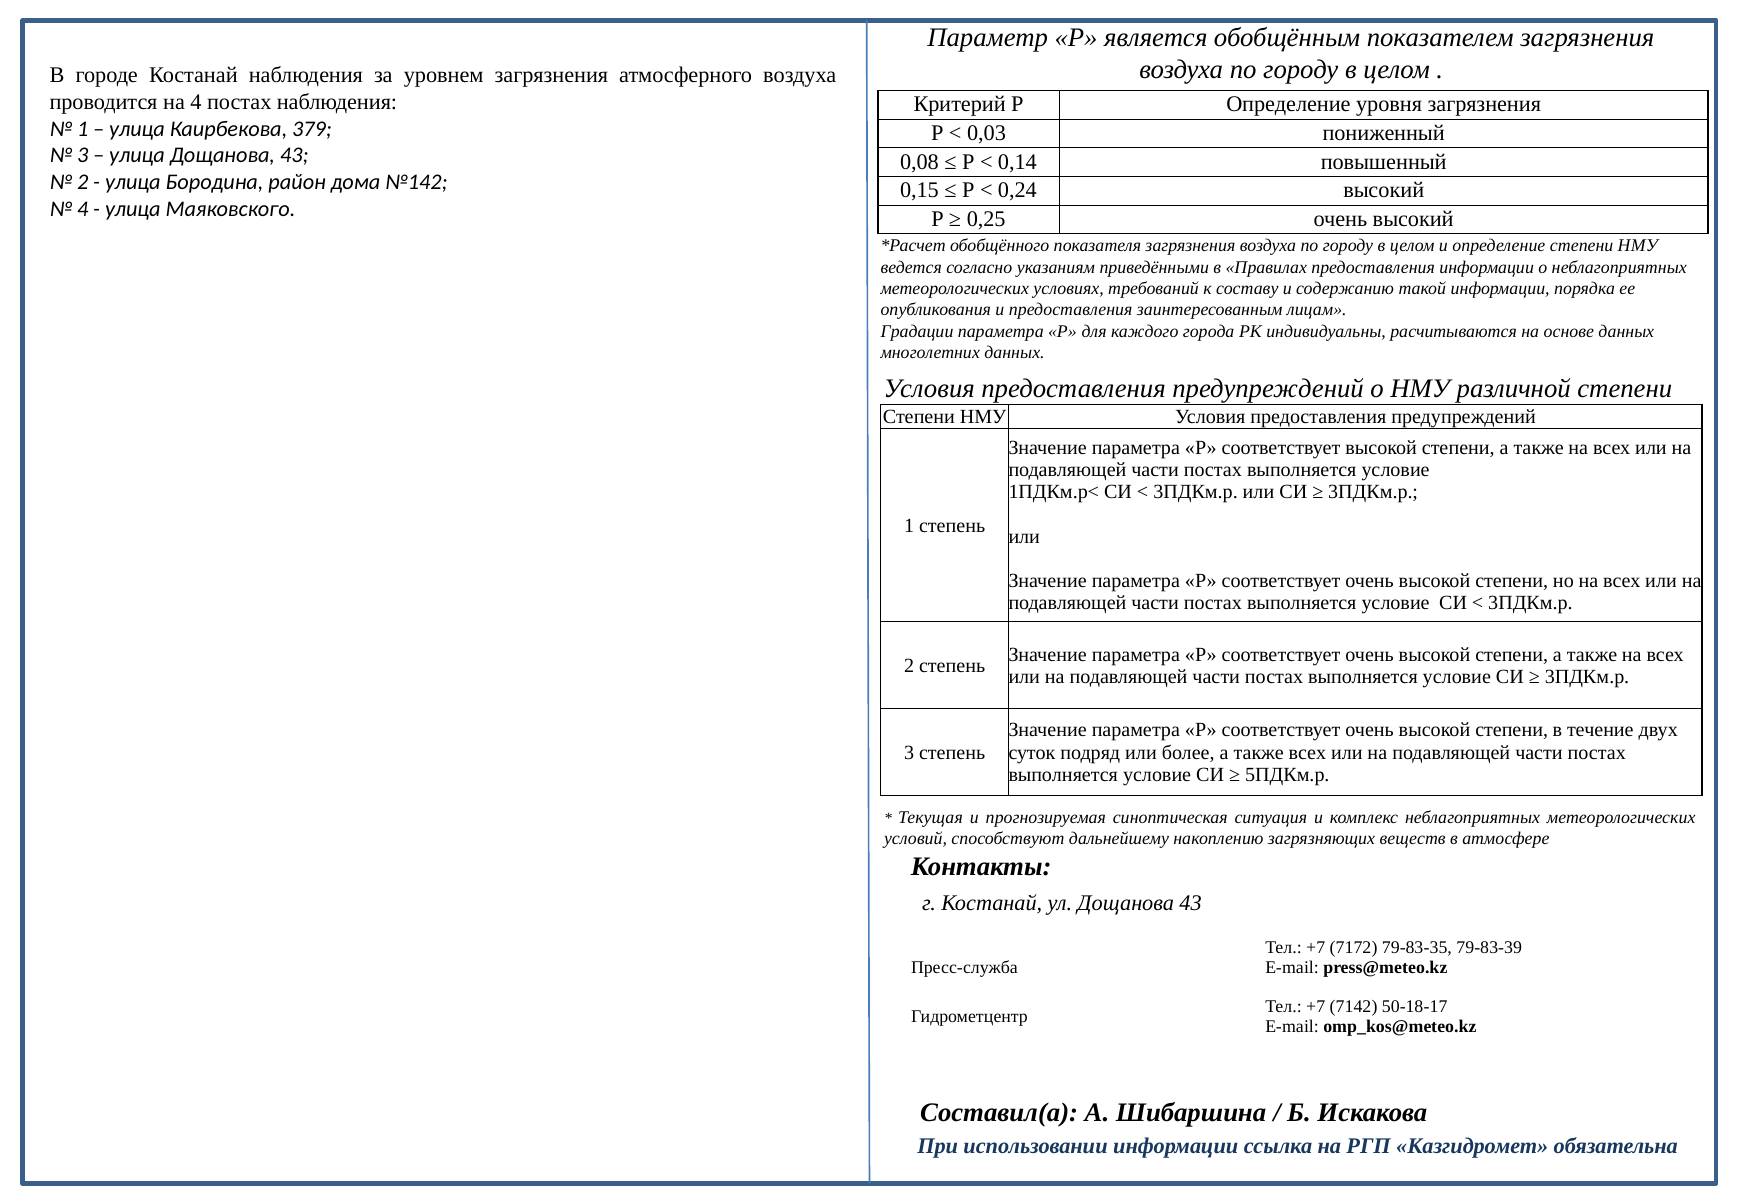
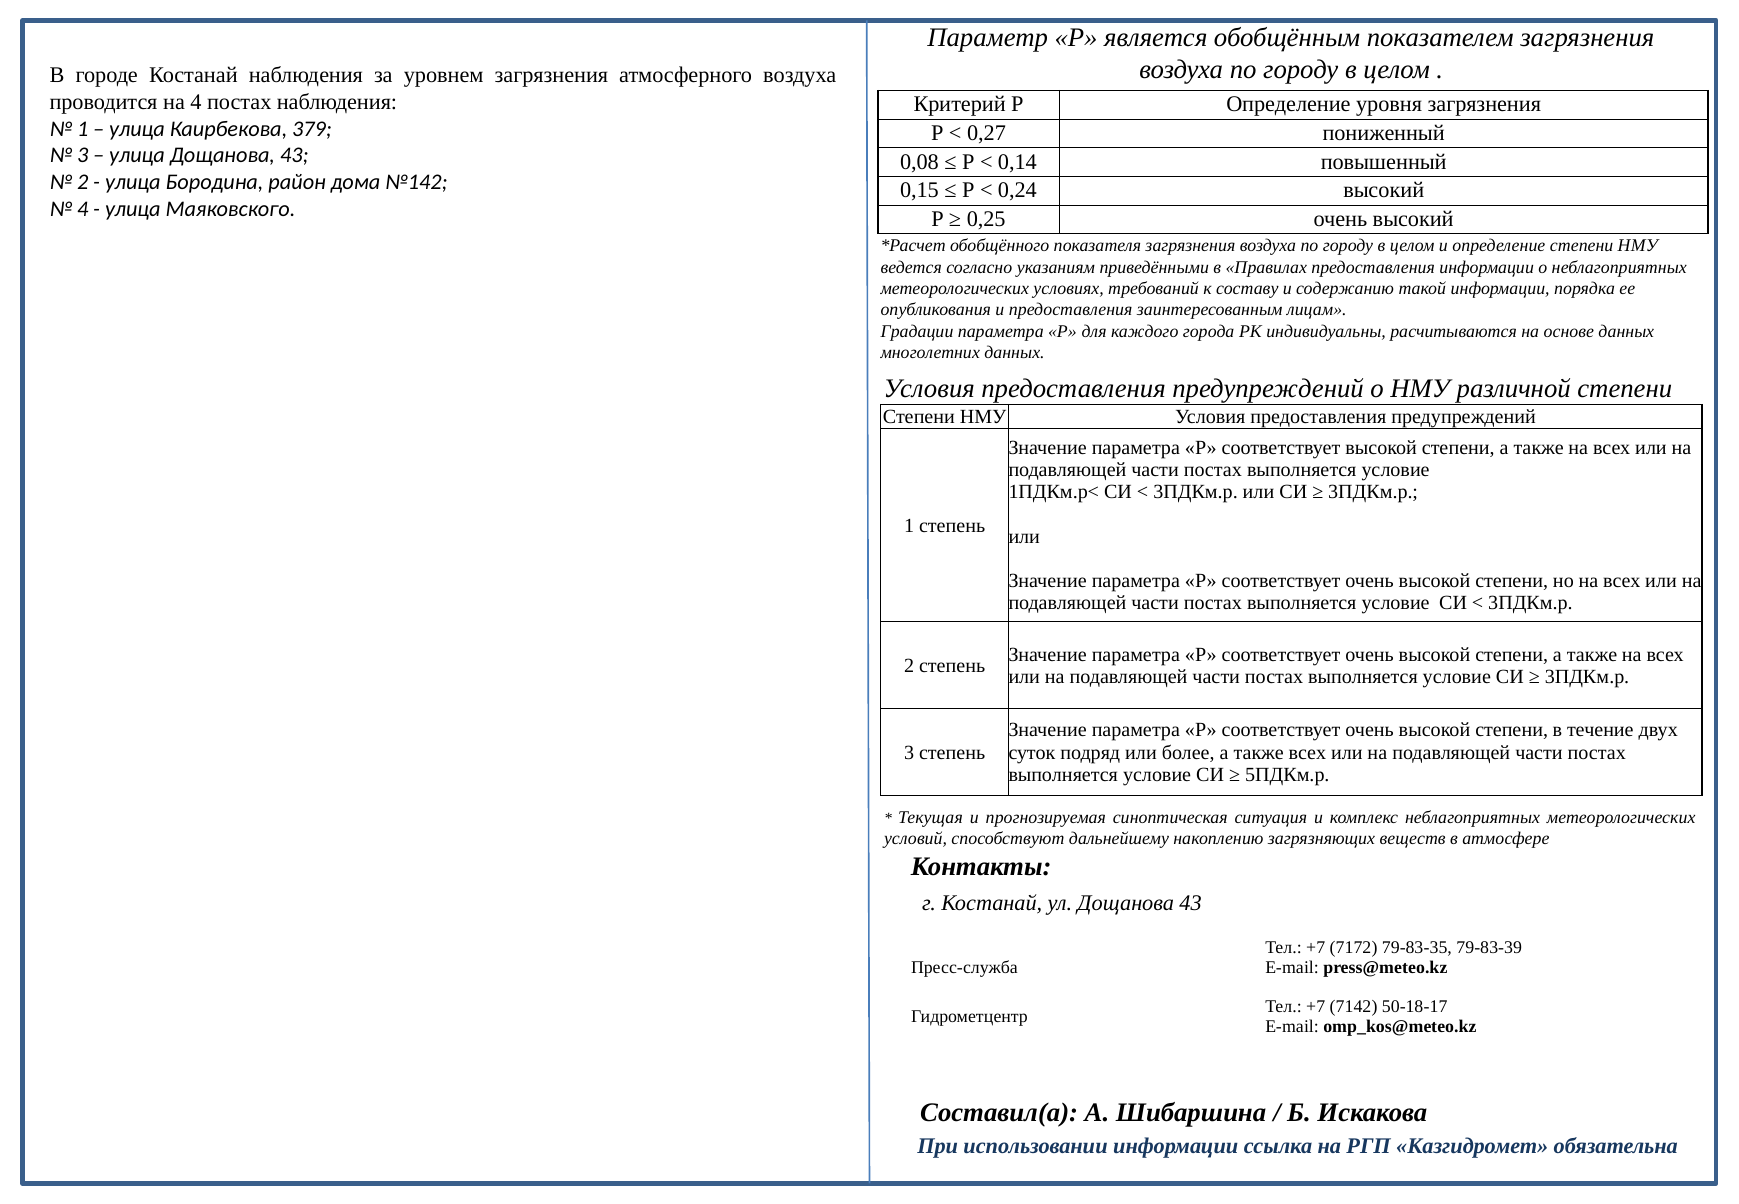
0,03: 0,03 -> 0,27 (987, 133)
